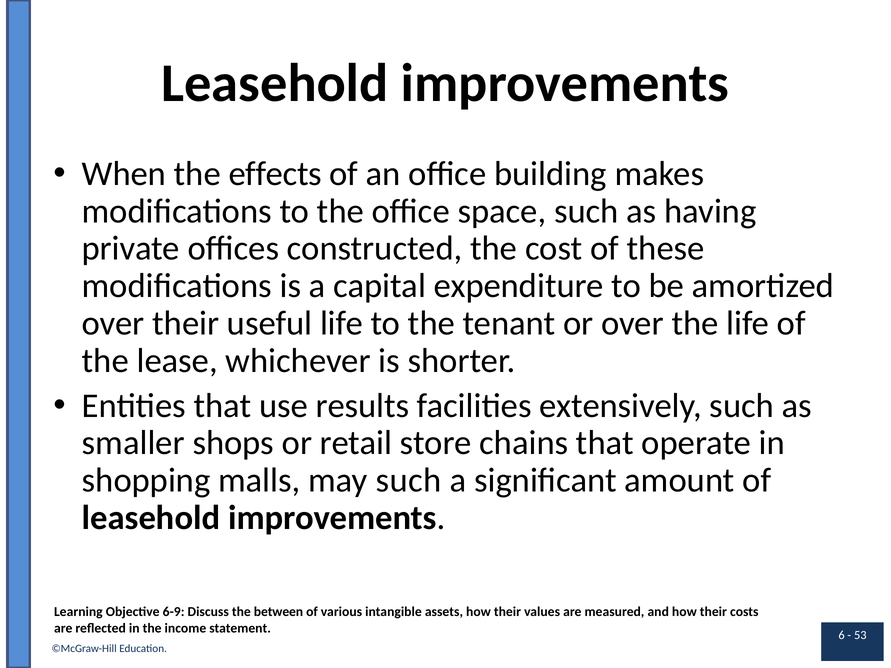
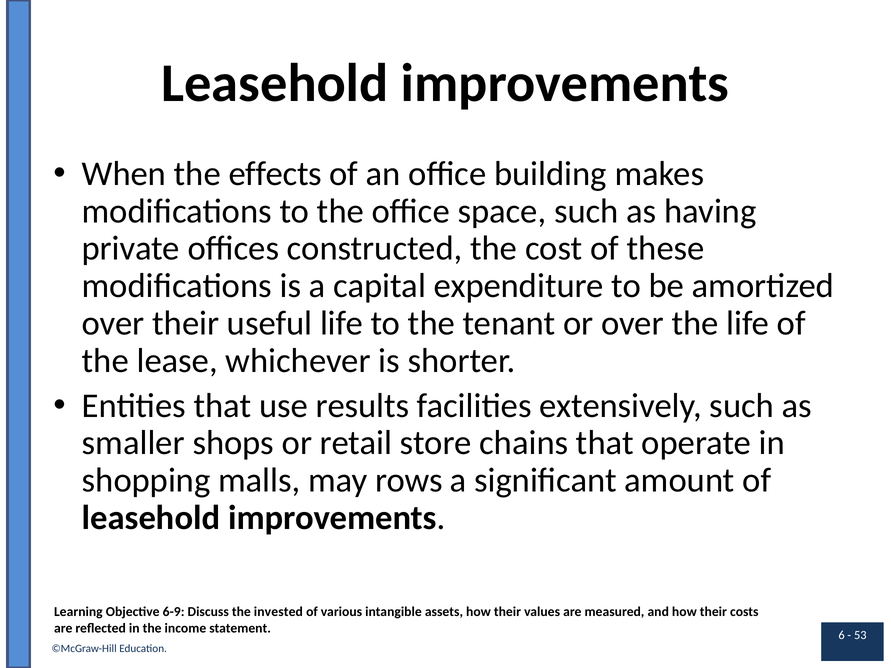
may such: such -> rows (409, 481)
between: between -> invested (278, 612)
